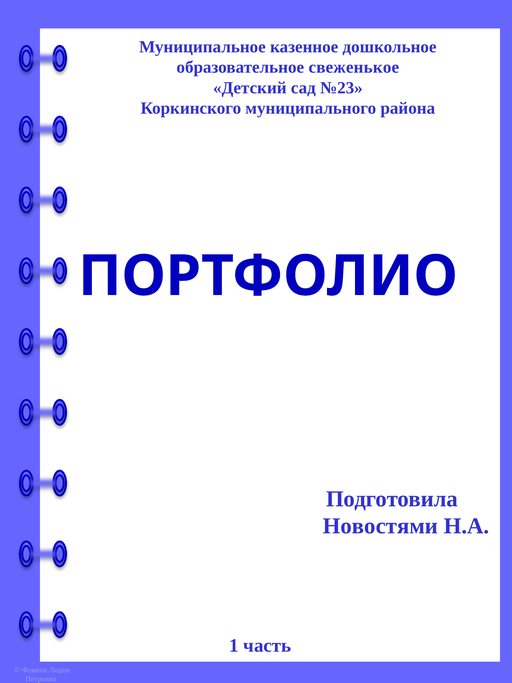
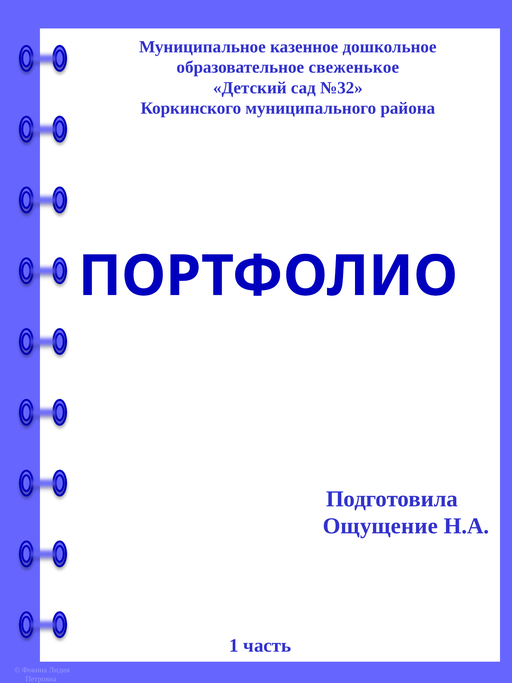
№23: №23 -> №32 (341, 88)
Новостями: Новостями -> Ощущение (380, 526)
